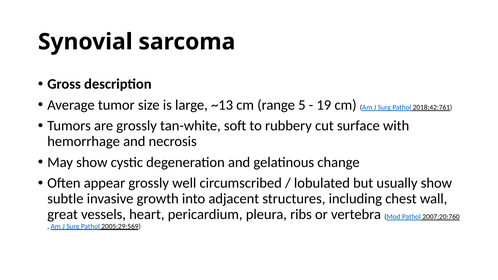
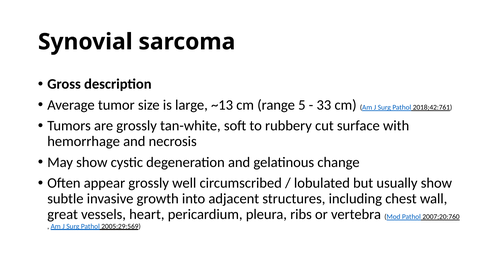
19: 19 -> 33 (324, 105)
